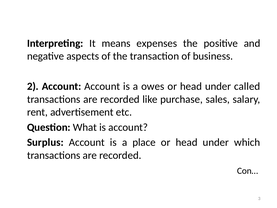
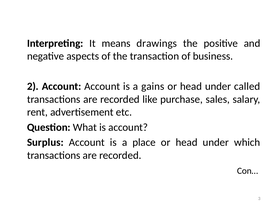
expenses: expenses -> drawings (157, 43)
owes: owes -> gains (153, 86)
